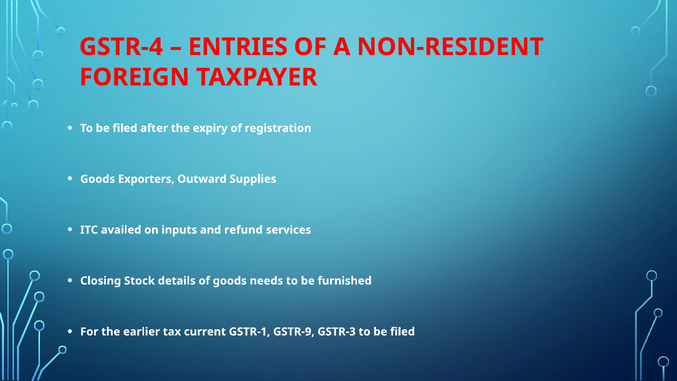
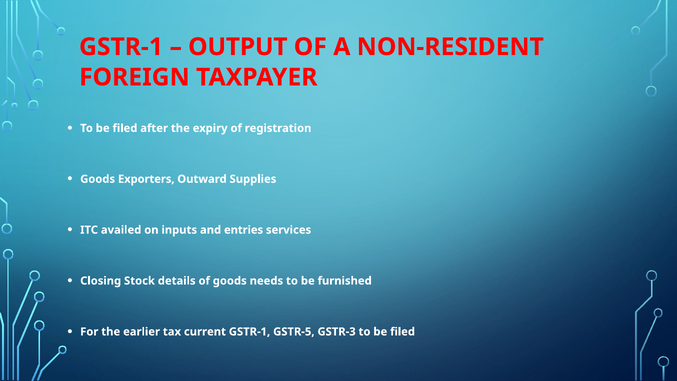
GSTR-4: GSTR-4 -> GSTR-1 (121, 47)
ENTRIES: ENTRIES -> OUTPUT (238, 47)
refund: refund -> entries (244, 230)
GSTR-9: GSTR-9 -> GSTR-5 (294, 332)
